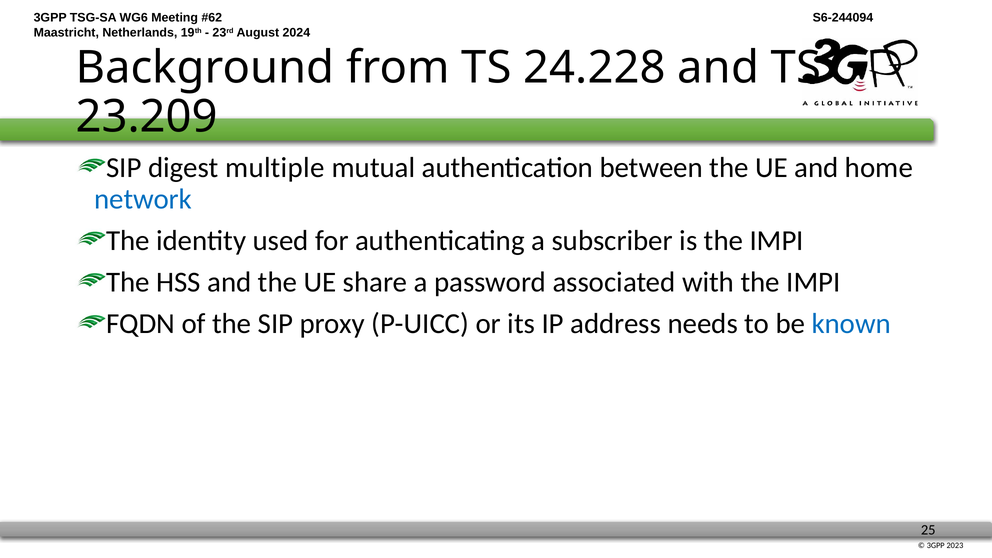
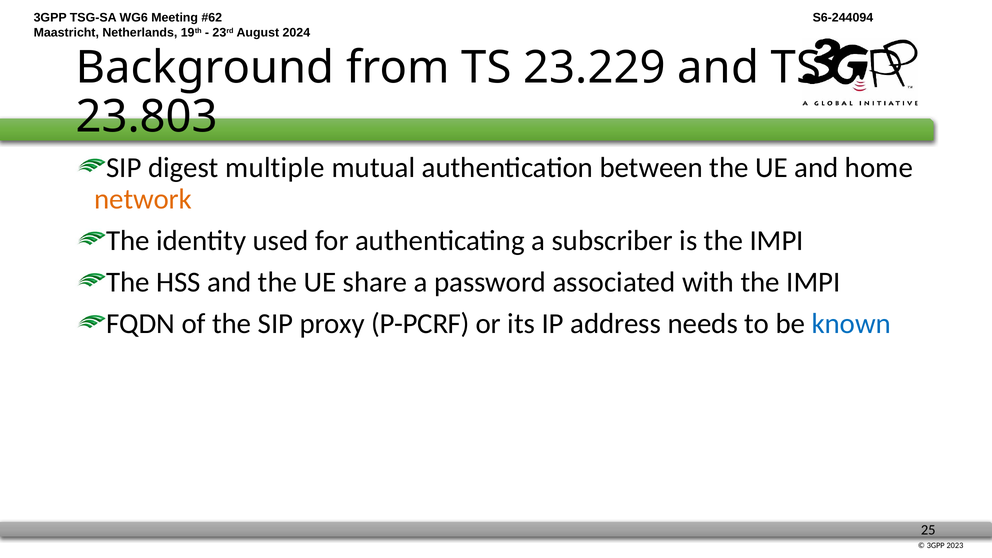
24.228: 24.228 -> 23.229 (595, 68)
23.209: 23.209 -> 23.803 (147, 117)
network colour: blue -> orange (143, 199)
P-UICC: P-UICC -> P-PCRF (420, 324)
